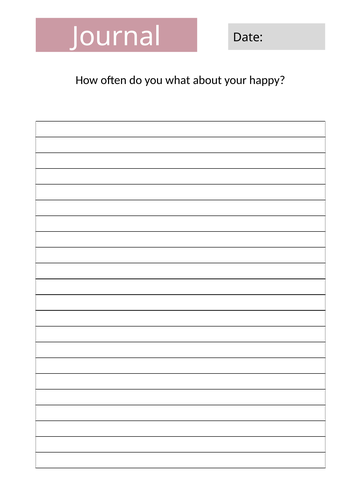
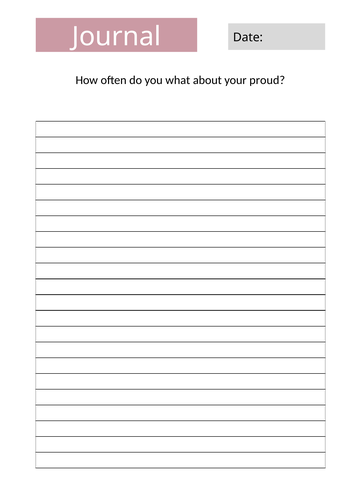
happy: happy -> proud (267, 80)
